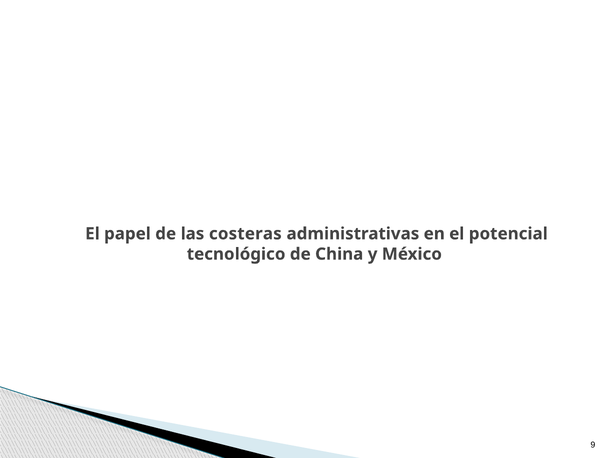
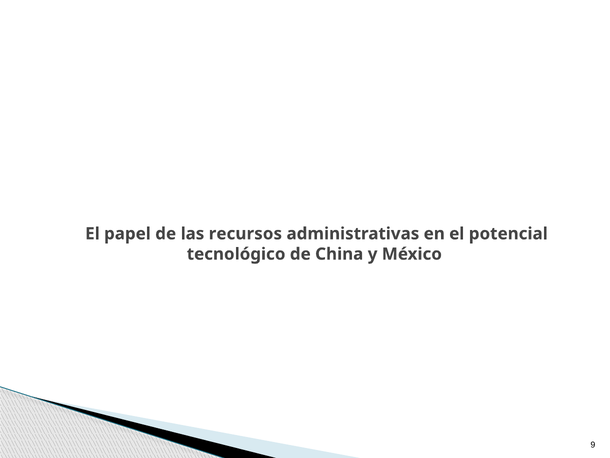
costeras: costeras -> recursos (245, 233)
